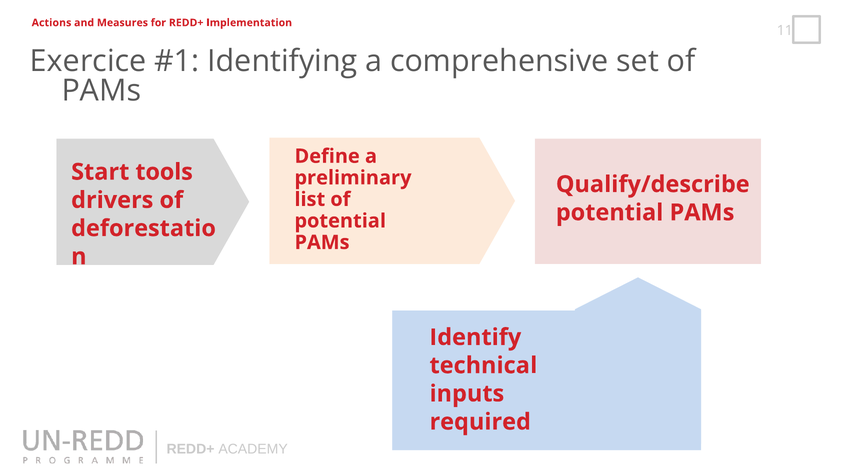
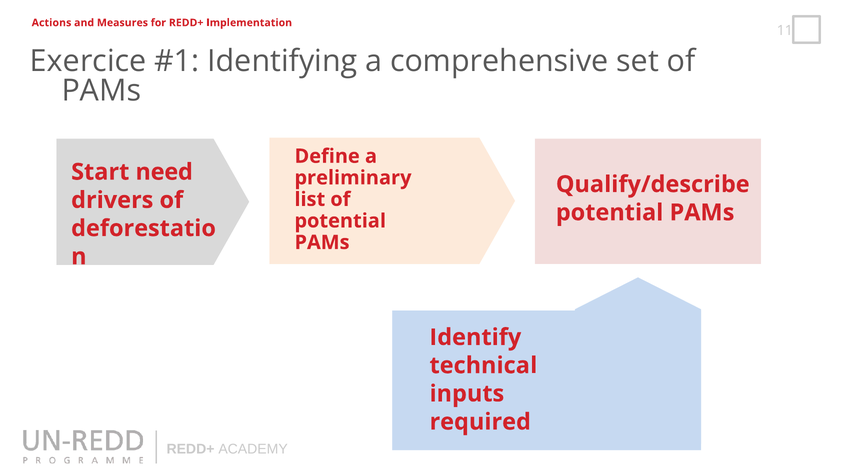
tools: tools -> need (164, 172)
